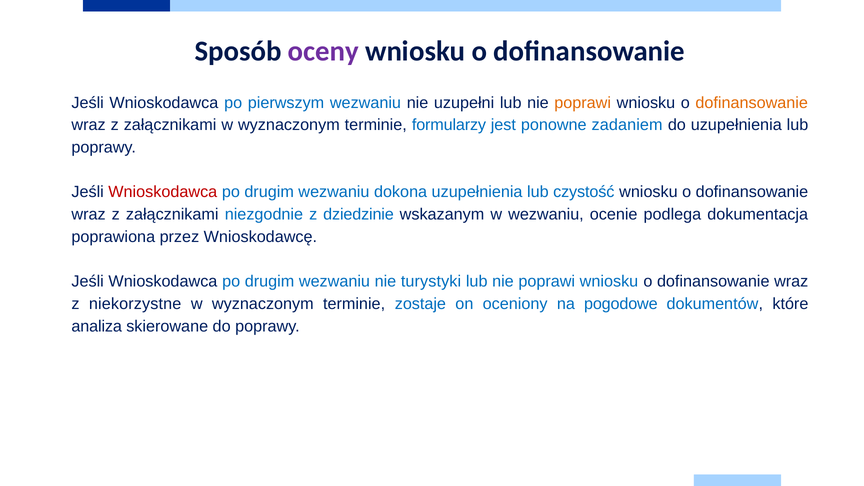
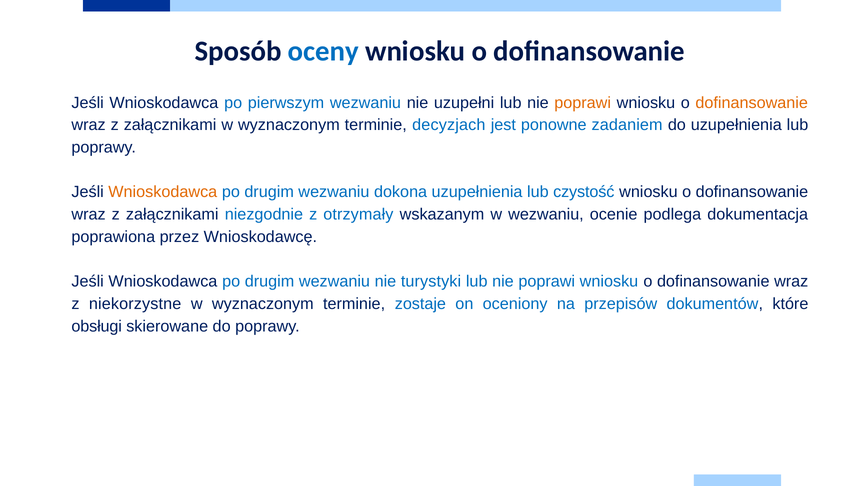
oceny colour: purple -> blue (323, 51)
formularzy: formularzy -> decyzjach (449, 125)
Wnioskodawca colour: red -> orange (163, 192)
dziedzinie: dziedzinie -> otrzymały (358, 214)
pogodowe: pogodowe -> przepisów (621, 304)
analiza: analiza -> obsługi (97, 326)
